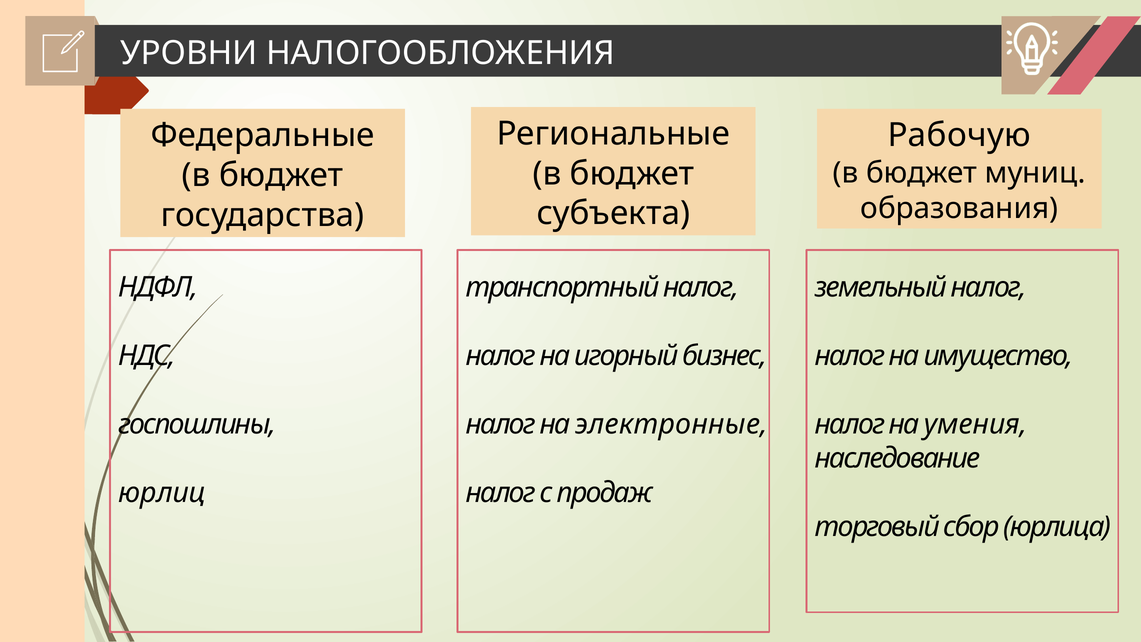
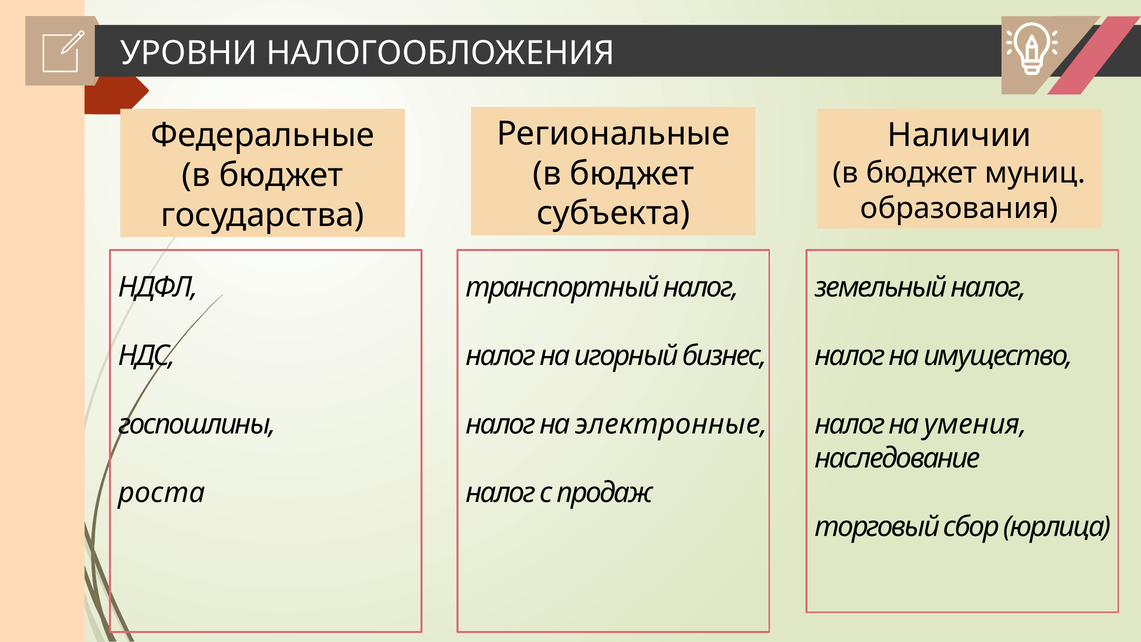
Рабочую: Рабочую -> Наличии (959, 135)
юрлиц: юрлиц -> роста (162, 492)
